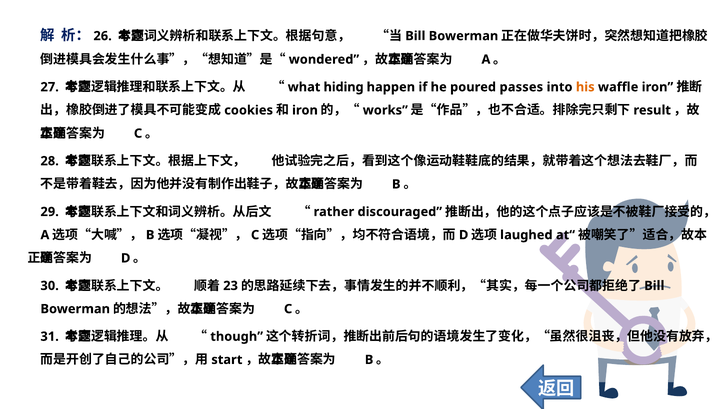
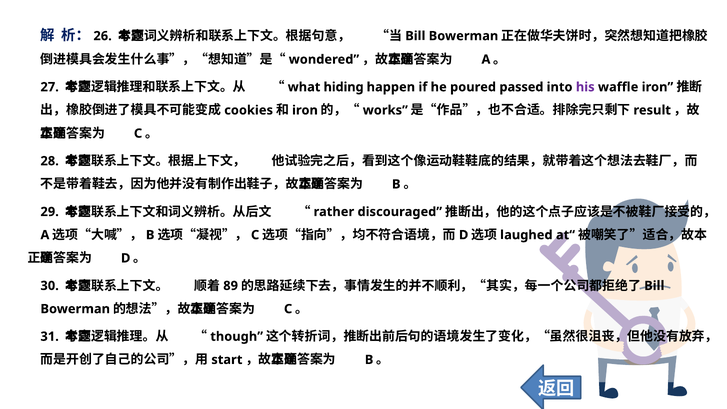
passes: passes -> passed (521, 87)
his colour: orange -> purple (585, 87)
23: 23 -> 89 (231, 286)
